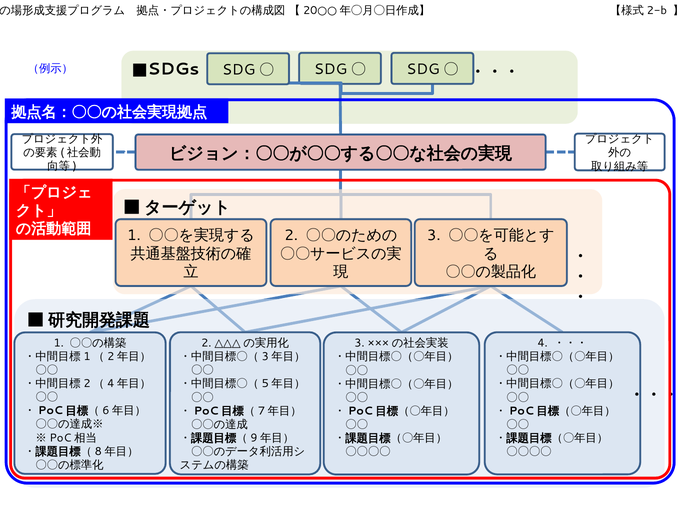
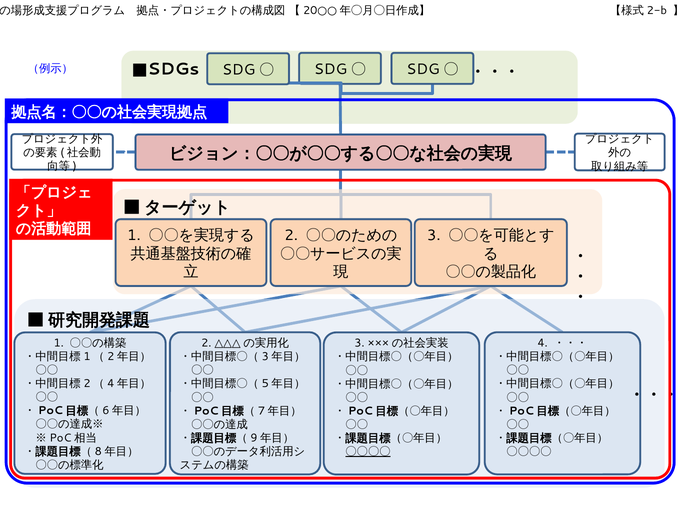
〇〇〇〇 underline: none -> present (368, 452)
